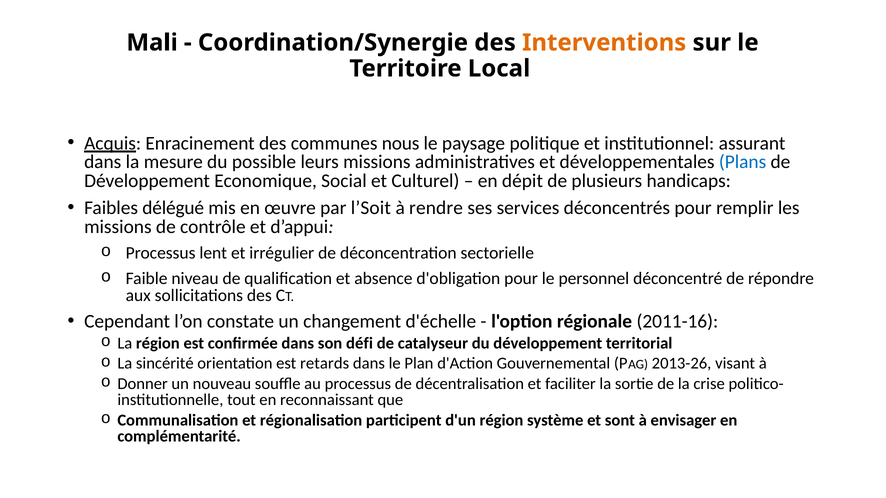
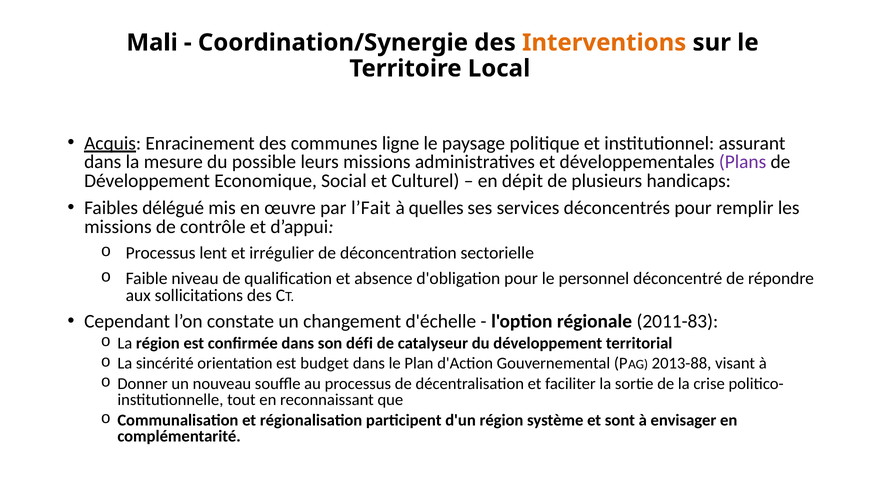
nous: nous -> ligne (401, 143)
Plans colour: blue -> purple (743, 162)
l’Soit: l’Soit -> l’Fait (371, 208)
rendre: rendre -> quelles (436, 208)
2011-16: 2011-16 -> 2011-83 (677, 322)
retards: retards -> budget (325, 364)
2013-26: 2013-26 -> 2013-88 (682, 364)
